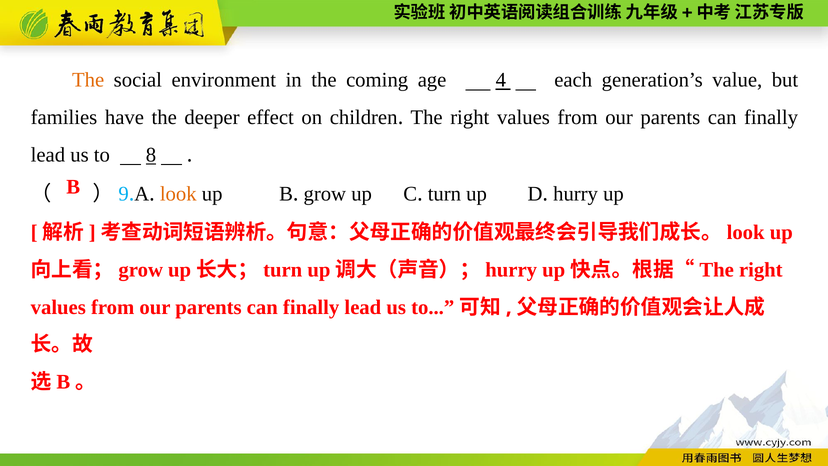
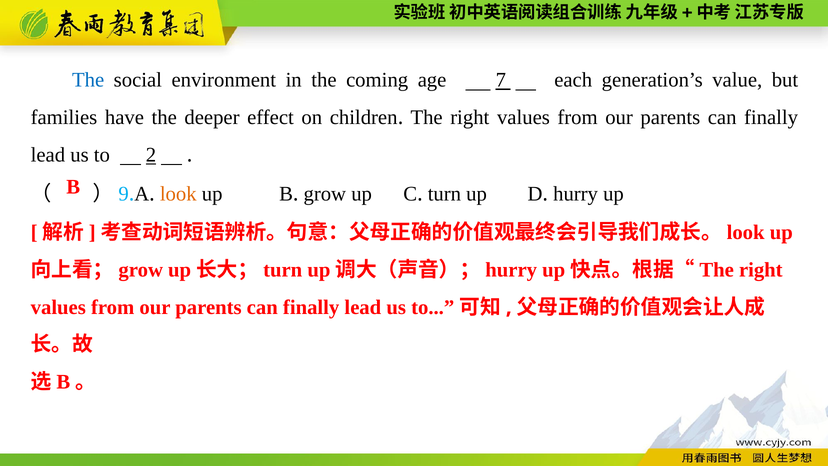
The colour: orange -> blue (88, 80)
4: 4 -> 7 (501, 80)
8: 8 -> 2 (151, 155)
